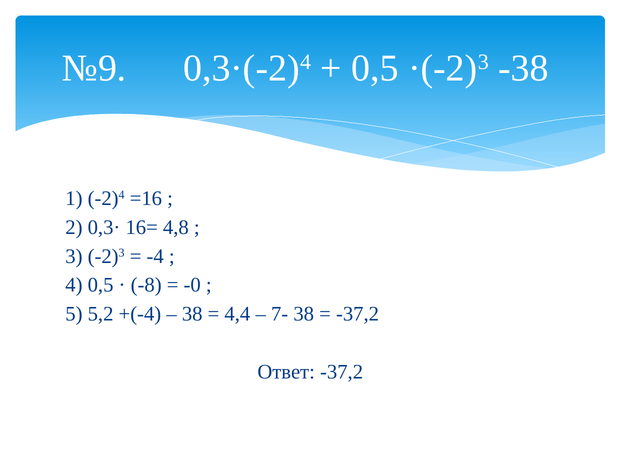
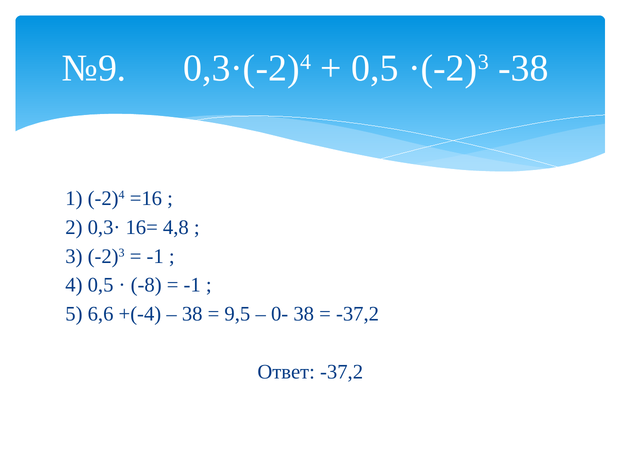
-4: -4 -> -1 (155, 256)
-0: -0 -> -1 (192, 285)
5,2: 5,2 -> 6,6 (101, 314)
4,4: 4,4 -> 9,5 (237, 314)
7-: 7- -> 0- (280, 314)
